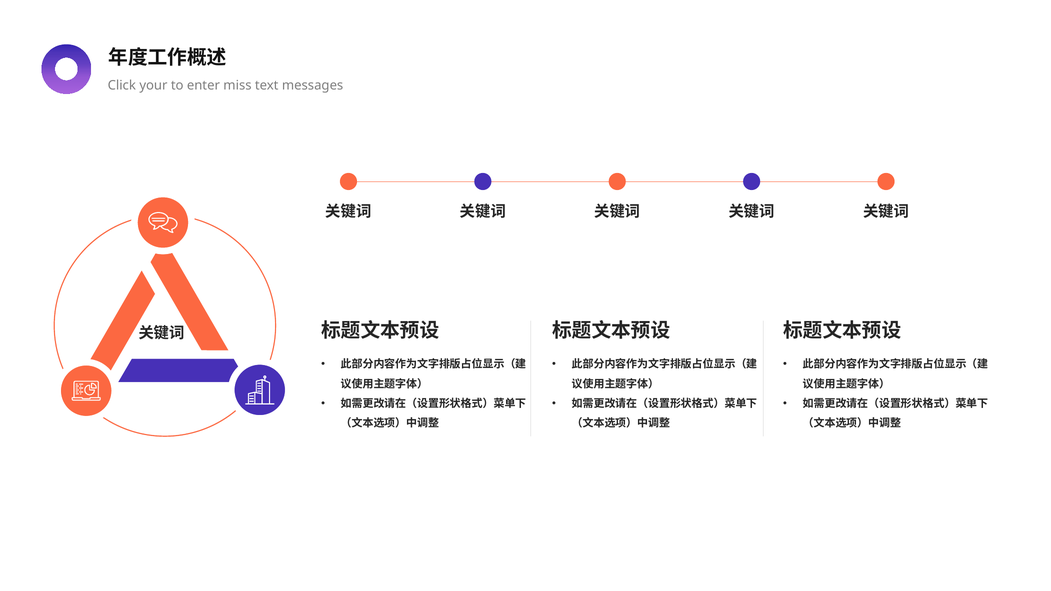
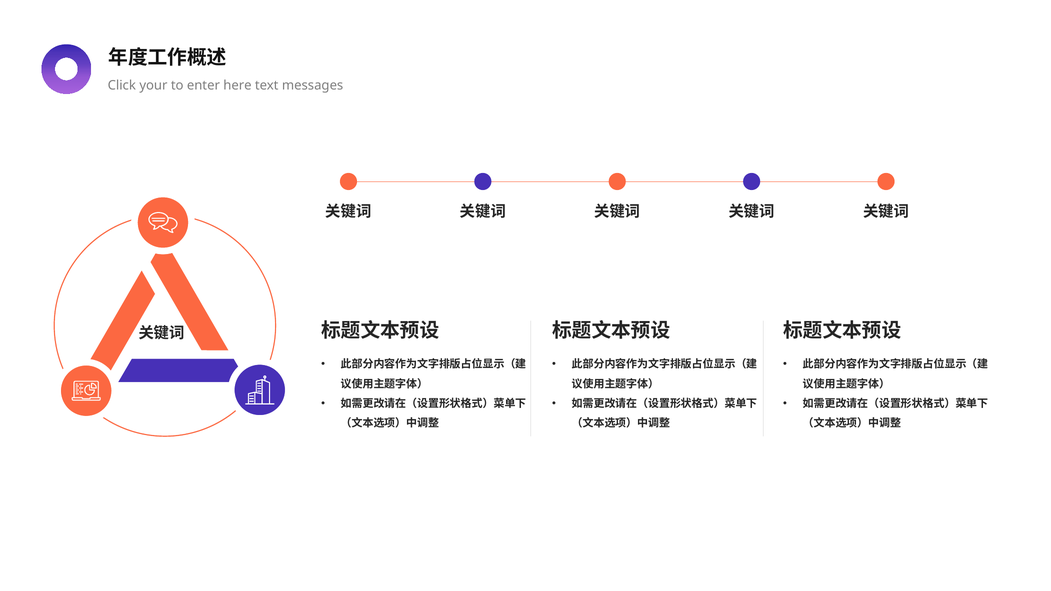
miss: miss -> here (237, 86)
